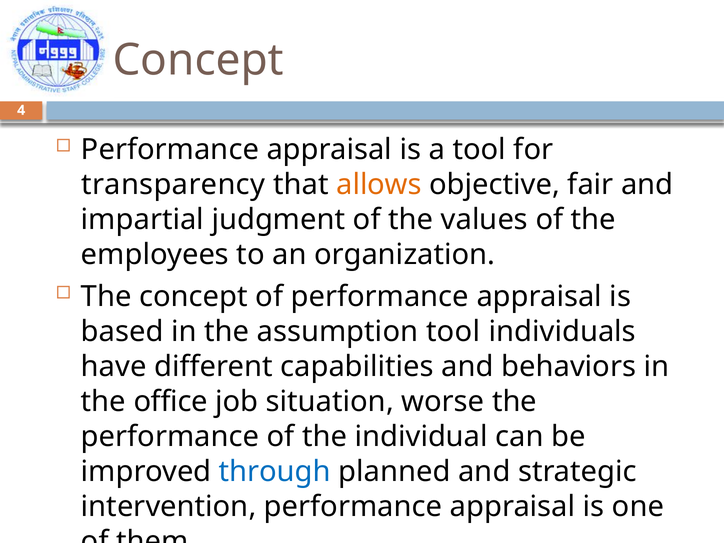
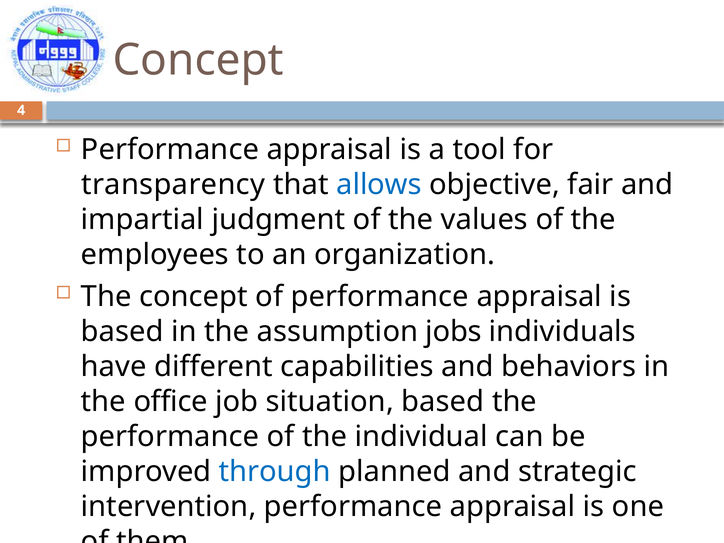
allows colour: orange -> blue (379, 185)
assumption tool: tool -> jobs (454, 332)
situation worse: worse -> based (443, 402)
